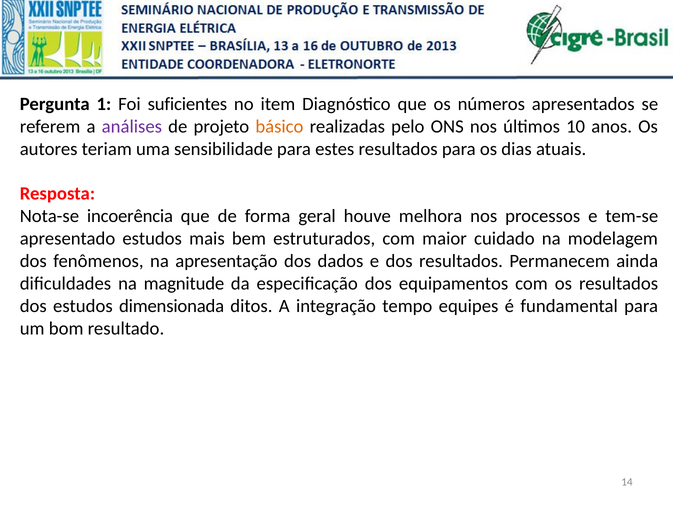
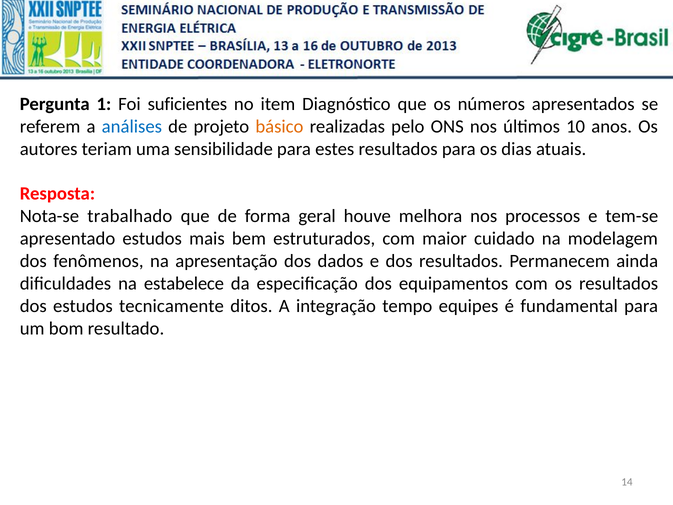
análises colour: purple -> blue (132, 126)
incoerência: incoerência -> trabalhado (130, 216)
magnitude: magnitude -> estabelece (184, 283)
dimensionada: dimensionada -> tecnicamente (171, 306)
